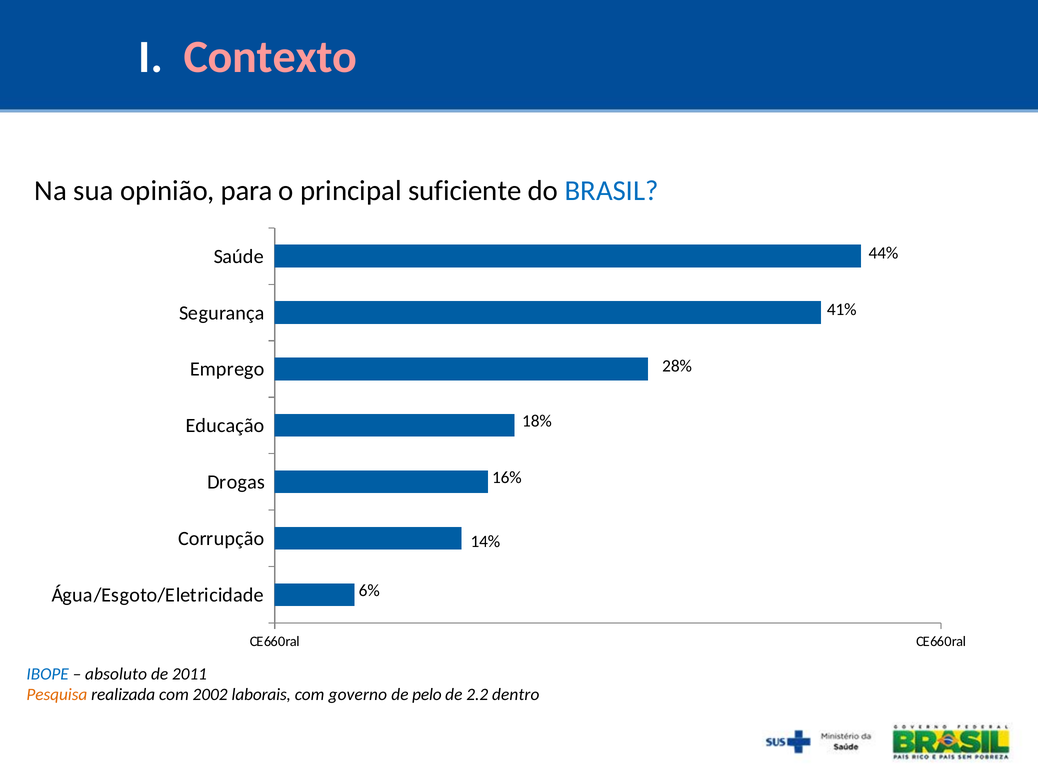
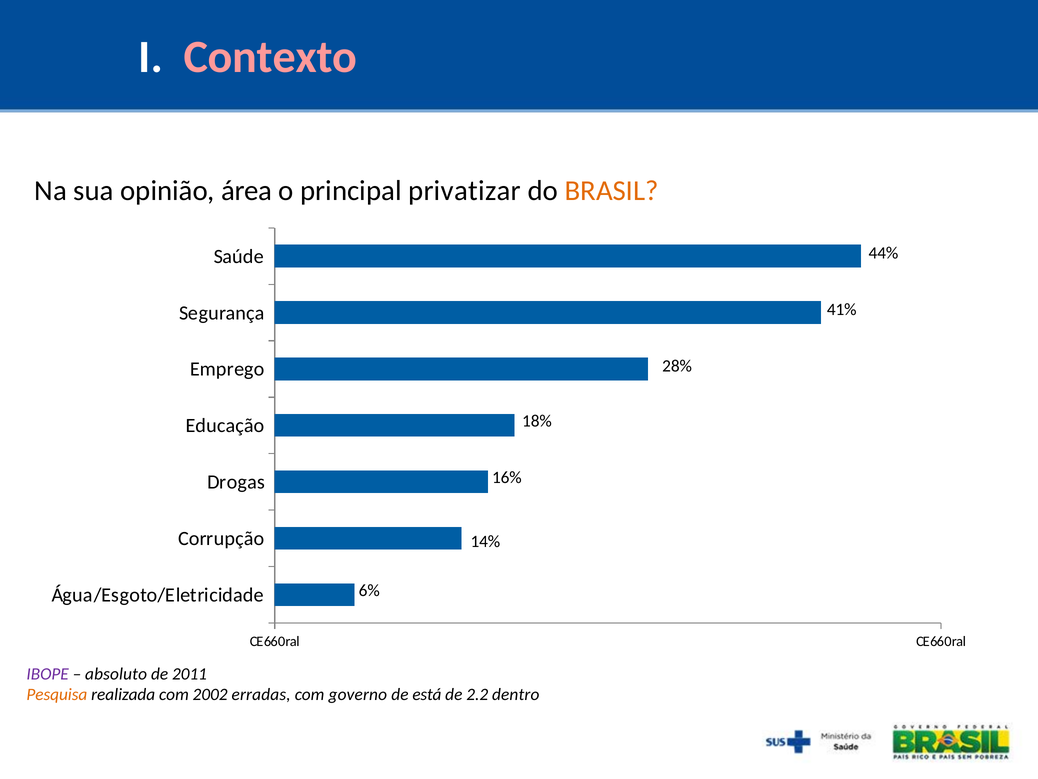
para: para -> área (247, 191)
suficiente: suficiente -> privatizar (465, 191)
BRASIL colour: blue -> orange (612, 191)
IBOPE colour: blue -> purple (48, 673)
laborais: laborais -> erradas (261, 694)
pelo: pelo -> está (427, 694)
